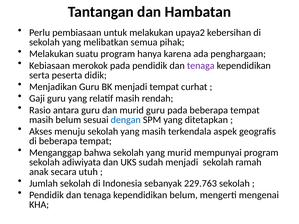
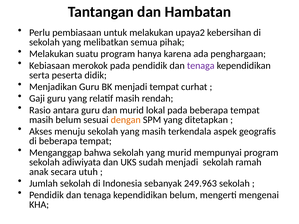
murid guru: guru -> lokal (156, 110)
dengan colour: blue -> orange (126, 120)
229.763: 229.763 -> 249.963 (200, 184)
